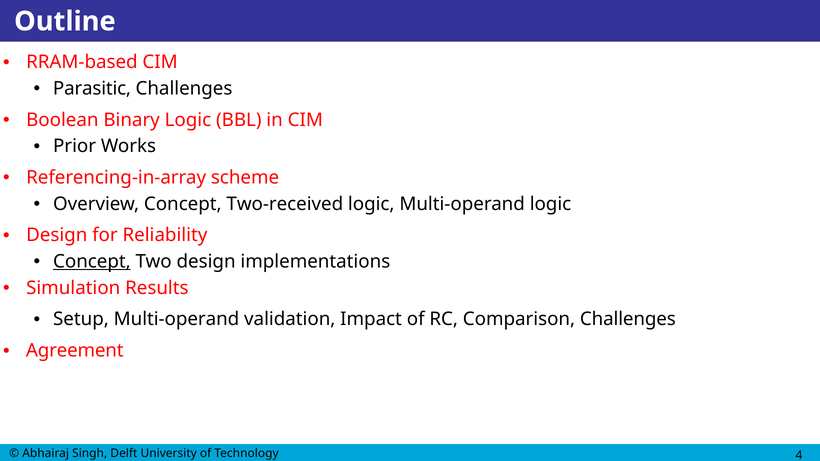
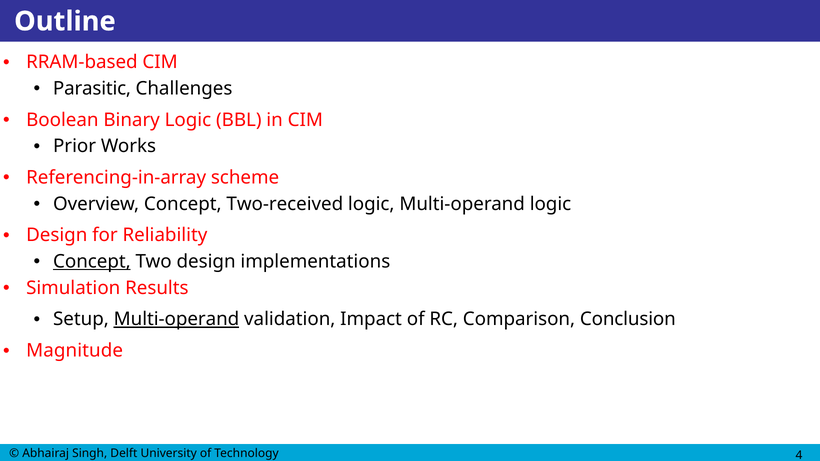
Multi-operand underline: none -> present (177, 319)
Comparison Challenges: Challenges -> Conclusion (628, 319)
Agreement: Agreement -> Magnitude (75, 351)
